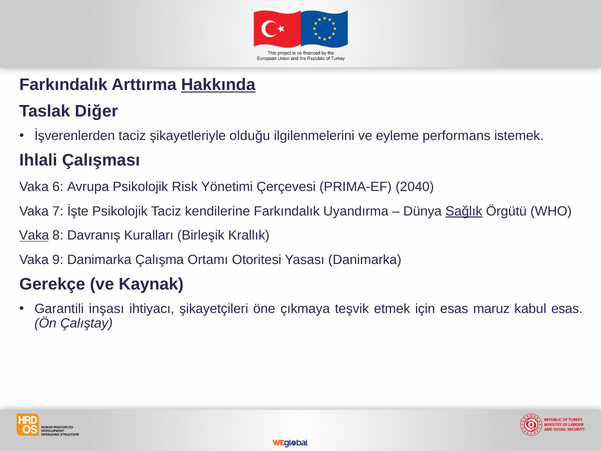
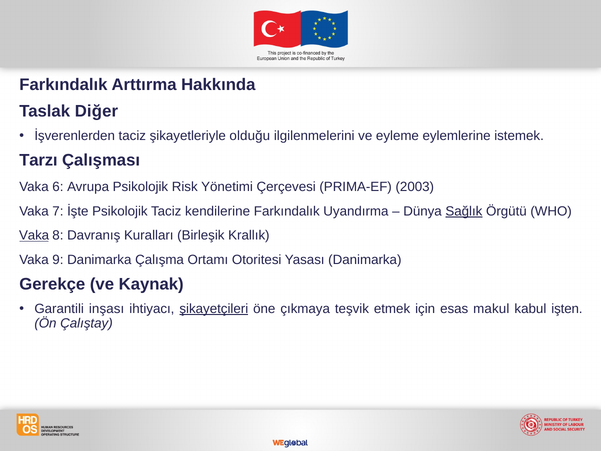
Hakkında underline: present -> none (218, 85)
performans: performans -> eylemlerine (457, 136)
Ihlali: Ihlali -> Tarzı (38, 160)
2040: 2040 -> 2003 (415, 187)
şikayetçileri underline: none -> present (214, 309)
maruz: maruz -> makul (491, 309)
kabul esas: esas -> işten (567, 309)
